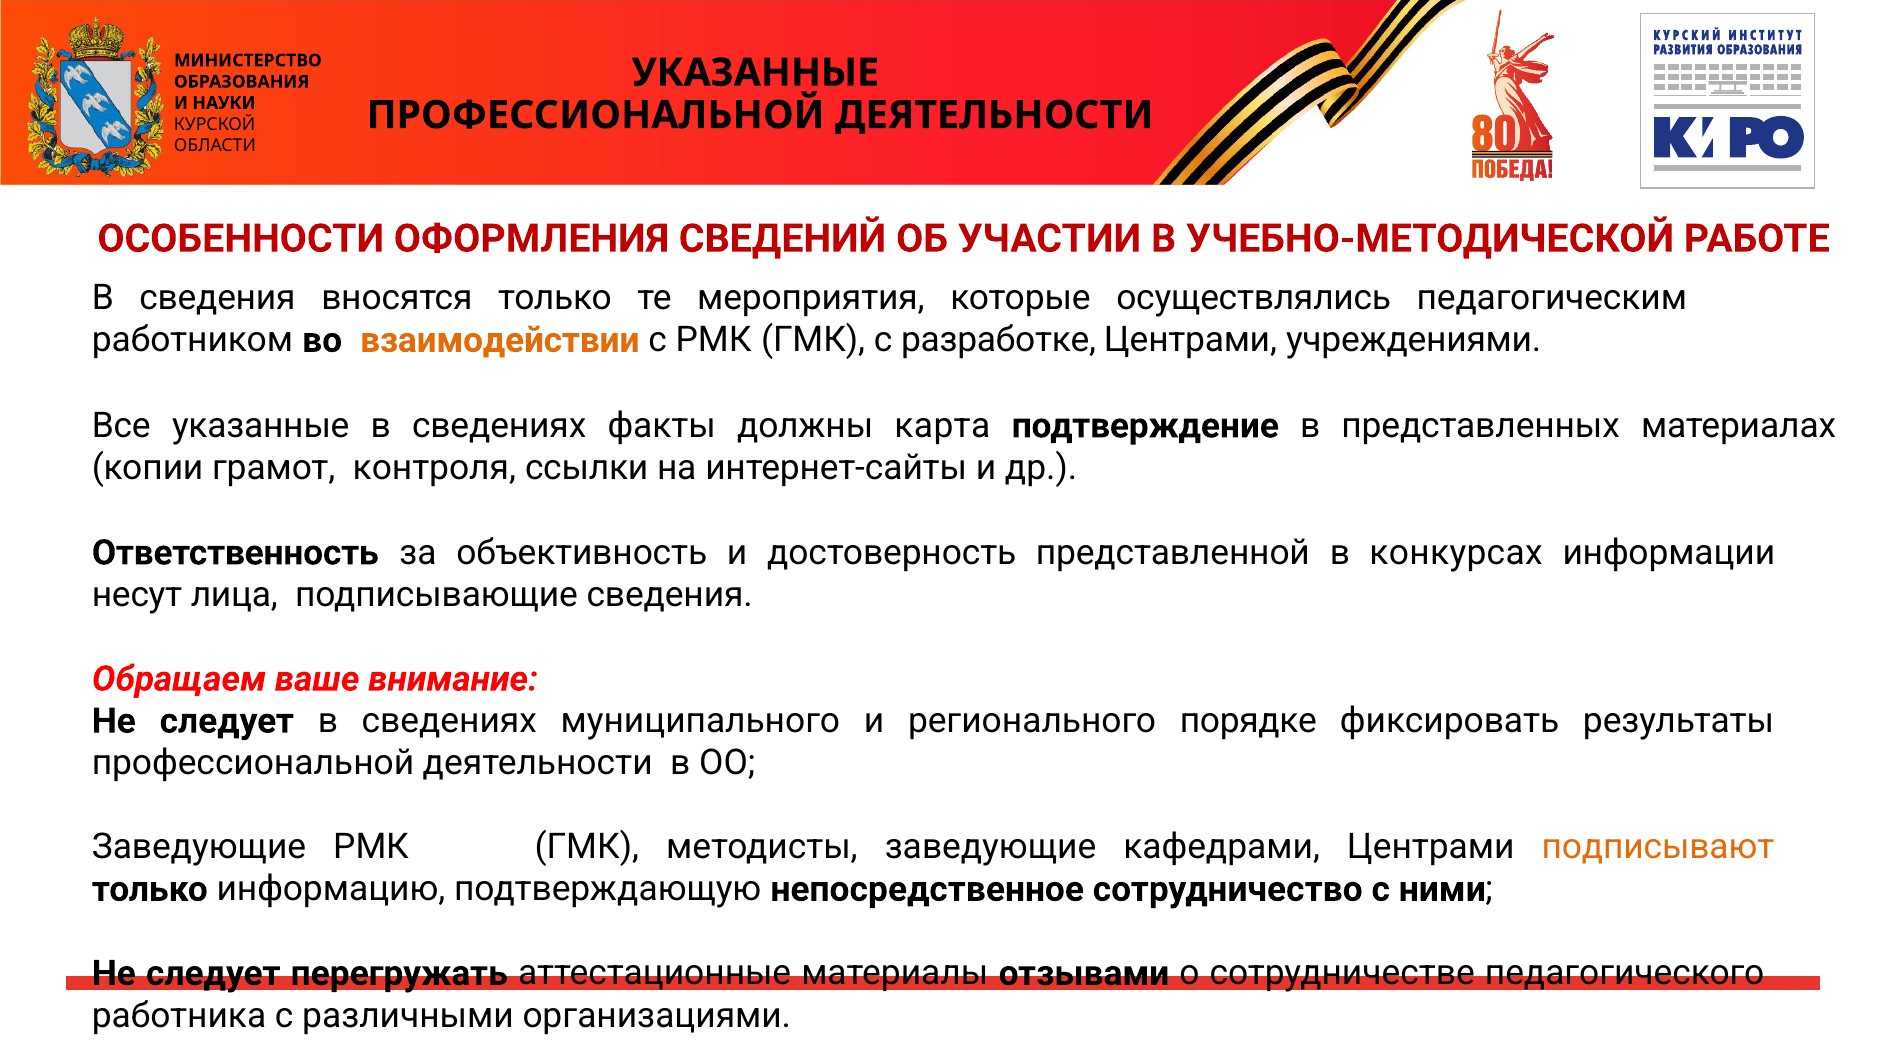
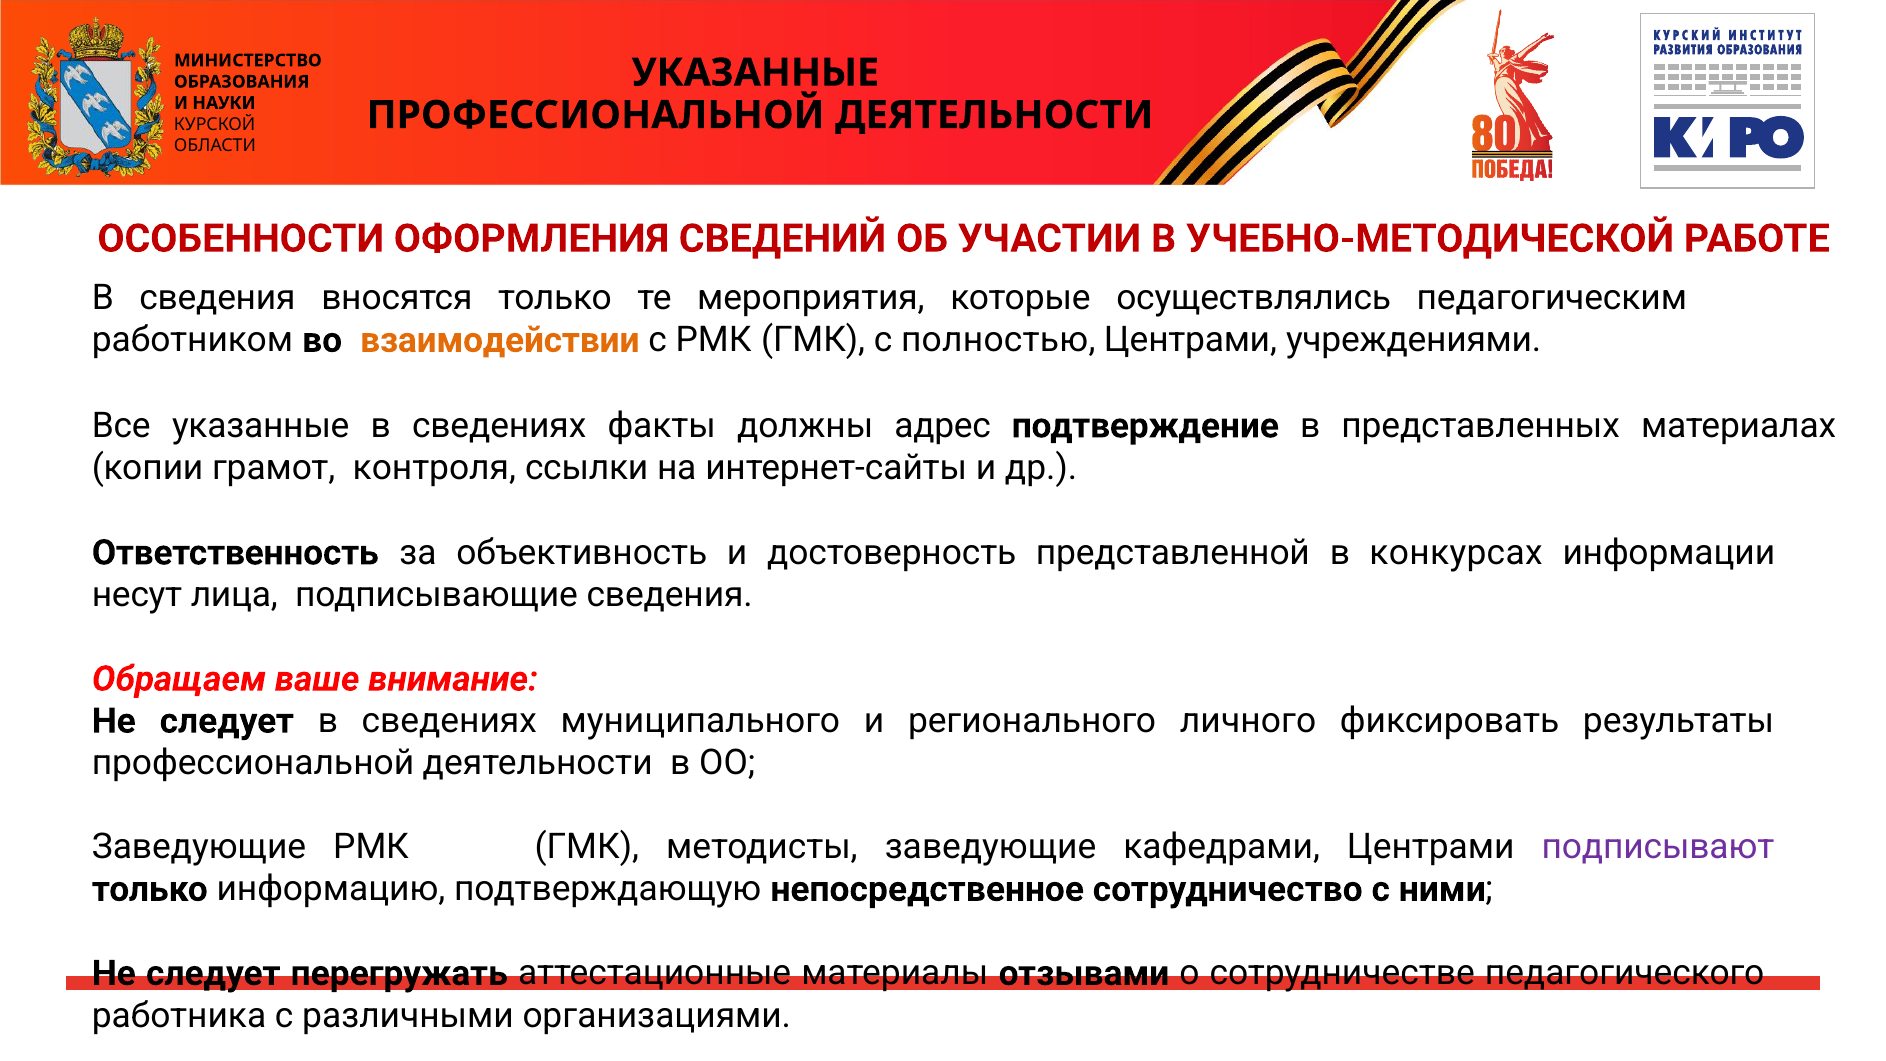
разработке: разработке -> полностью (998, 340)
карта: карта -> адрес (943, 426)
порядке: порядке -> личного (1248, 721)
подписывают colour: orange -> purple (1658, 847)
